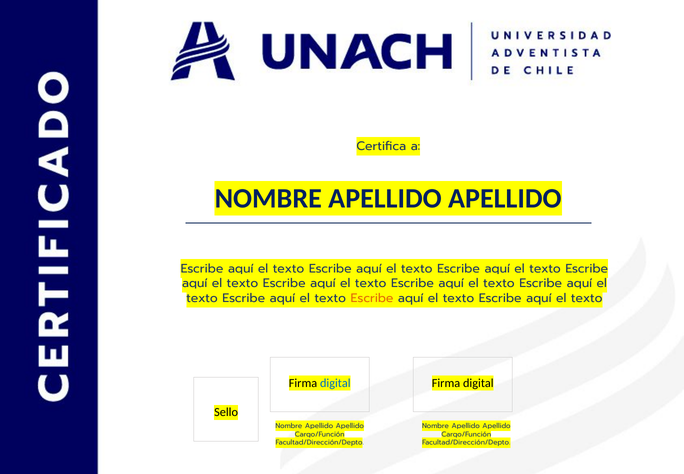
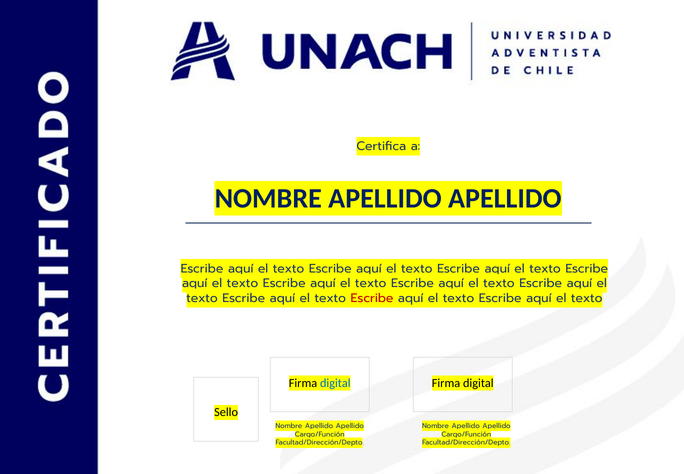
Escribe colour: orange -> red (372, 298)
